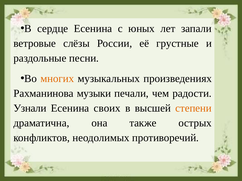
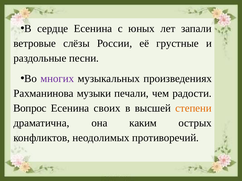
многих colour: orange -> purple (57, 79)
Узнали: Узнали -> Вопрос (30, 108)
также: также -> каким (143, 123)
